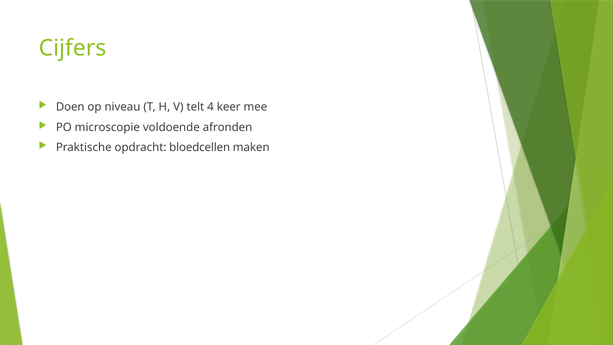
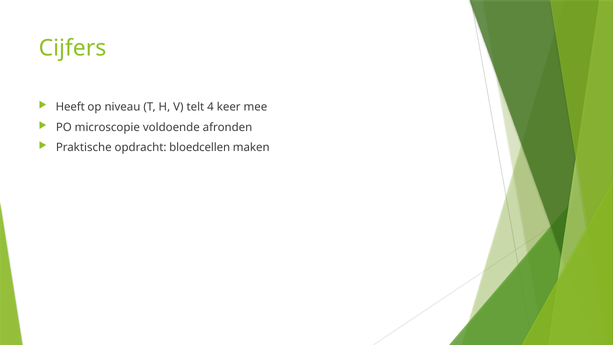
Doen: Doen -> Heeft (70, 107)
